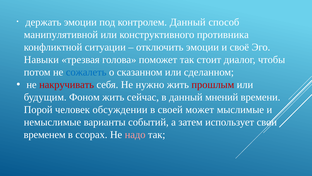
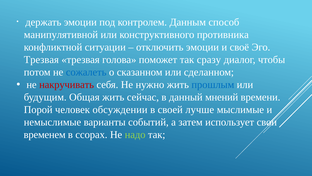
контролем Данный: Данный -> Данным (188, 22)
Навыки: Навыки -> Трезвая (41, 60)
стоит: стоит -> сразу (209, 60)
прошлым colour: red -> blue (213, 84)
Фоном: Фоном -> Общая (84, 97)
может: может -> лучше (200, 109)
надо colour: pink -> light green (135, 134)
